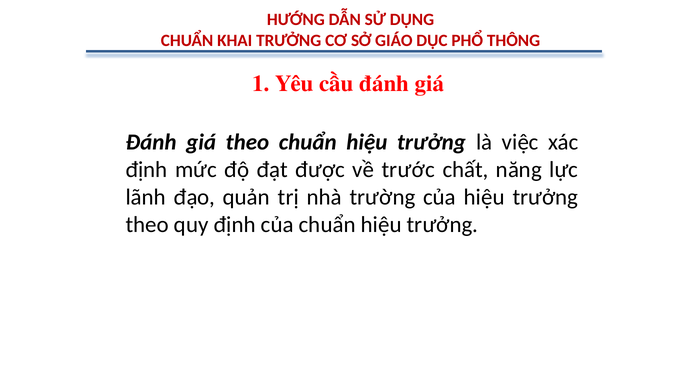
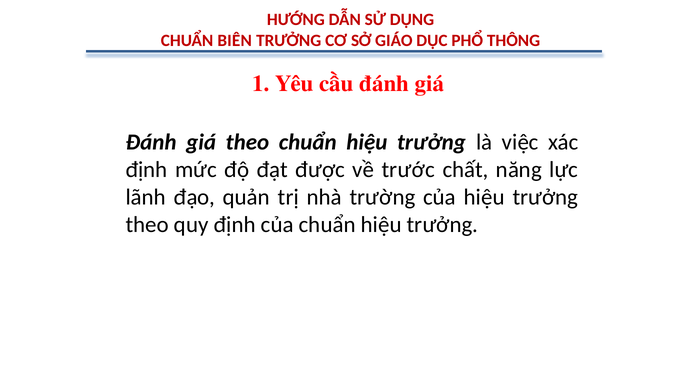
KHAI: KHAI -> BIÊN (235, 40)
